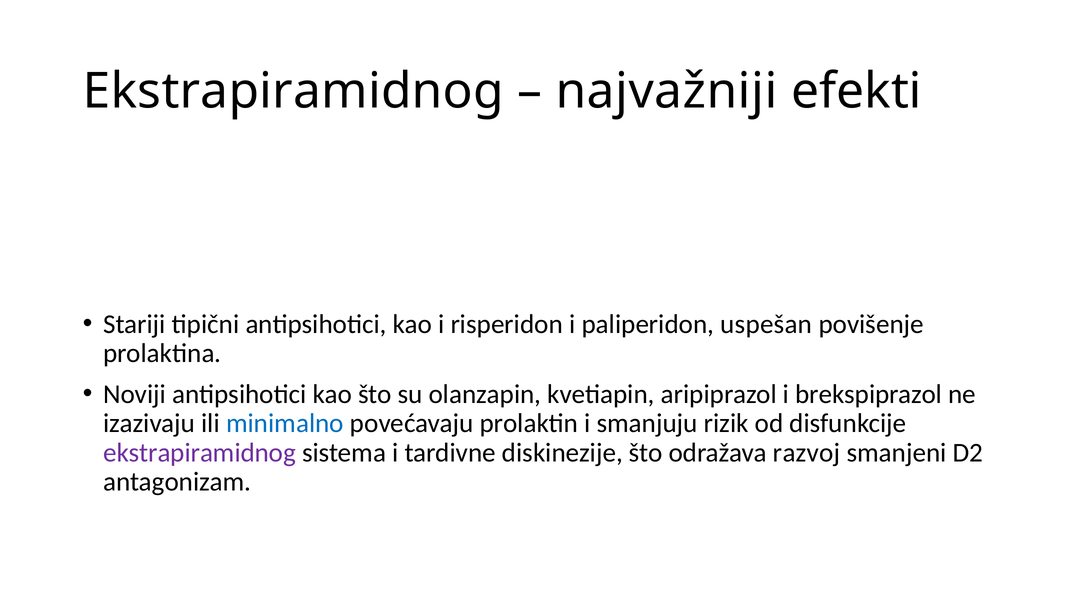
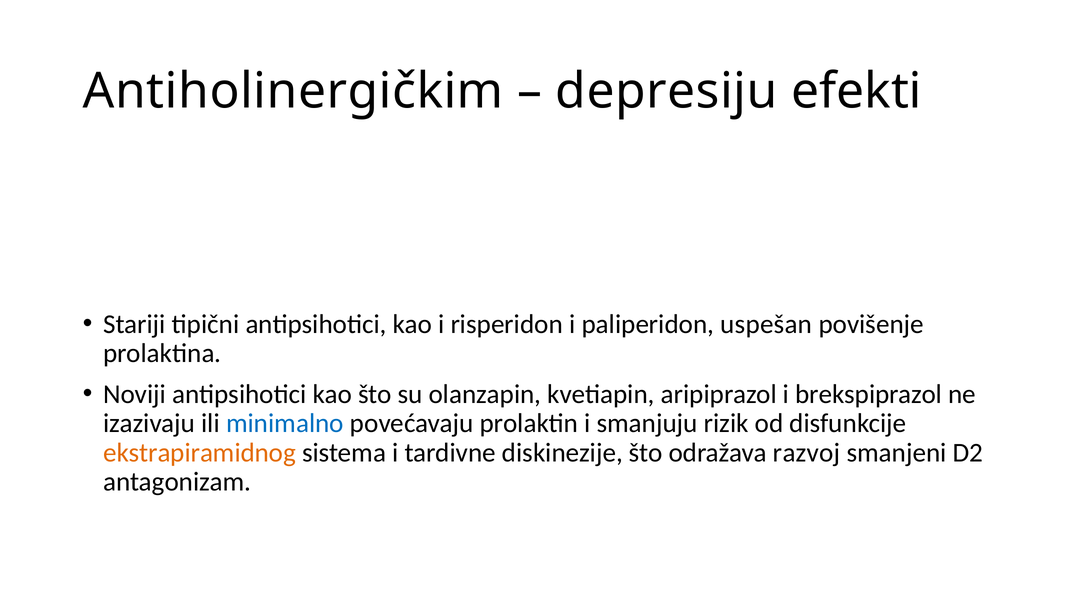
Ekstrapiramidnog: Ekstrapiramidnog -> Antiholinergičkim (293, 91)
najvažniji: najvažniji -> depresiju (667, 91)
ekstrapiramidnog colour: purple -> orange (200, 453)
